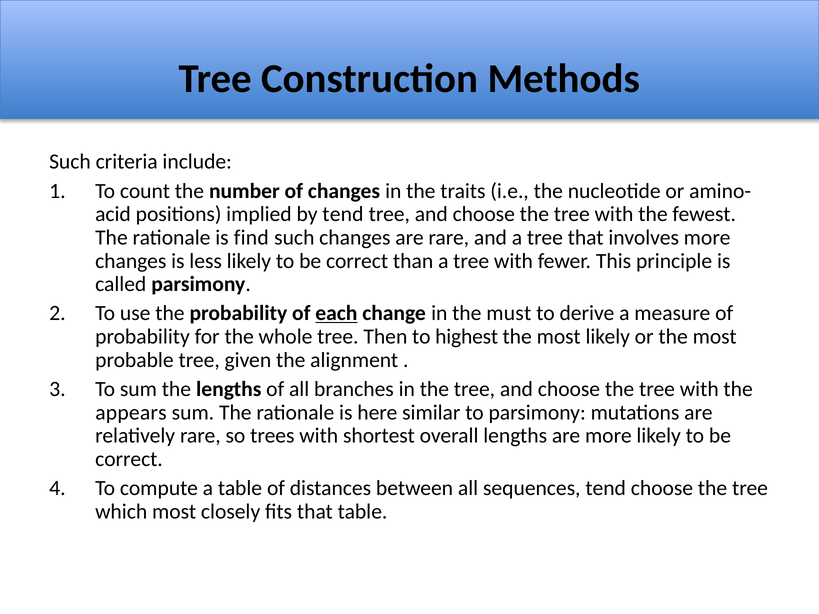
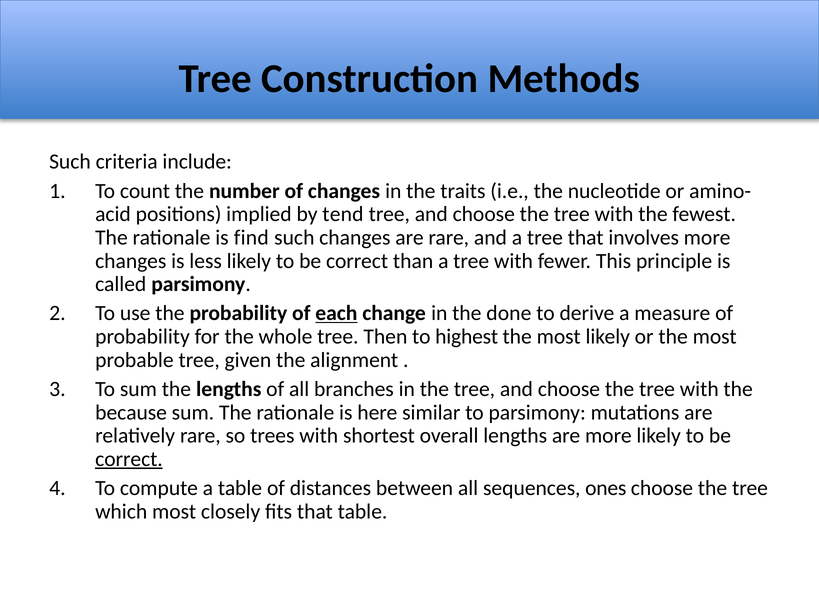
must: must -> done (509, 313)
appears: appears -> because (131, 413)
correct underline: none -> present (129, 459)
sequences tend: tend -> ones (606, 488)
